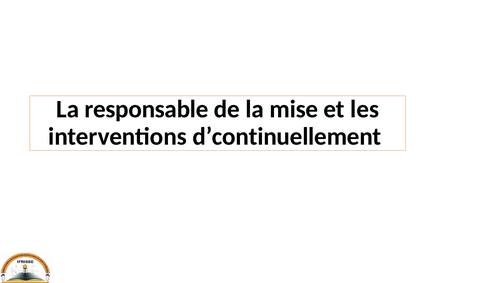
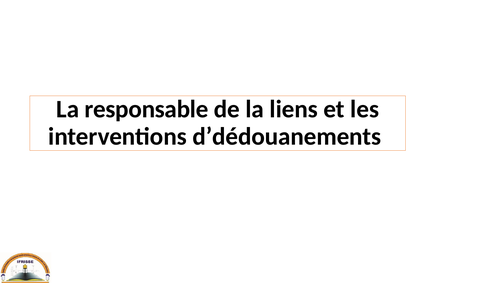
mise: mise -> liens (294, 109)
d’continuellement: d’continuellement -> d’dédouanements (287, 136)
